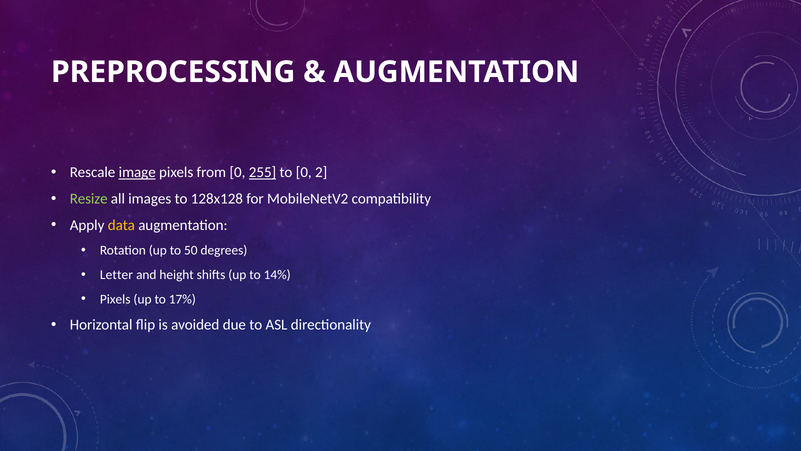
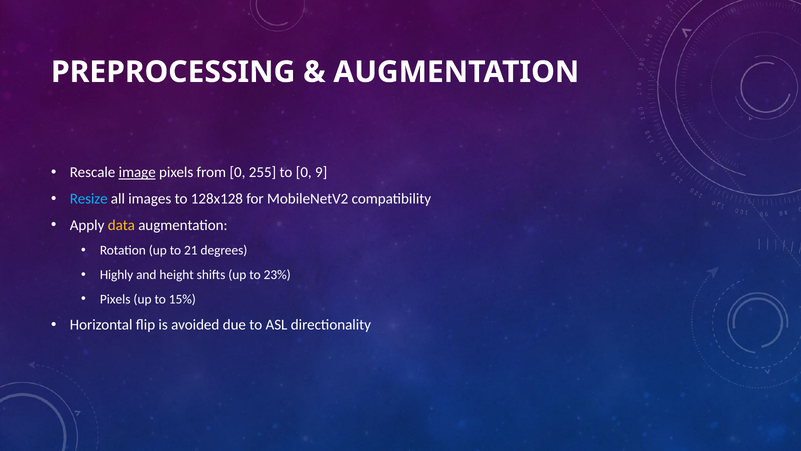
255 underline: present -> none (263, 172)
2: 2 -> 9 (321, 172)
Resize colour: light green -> light blue (89, 199)
50: 50 -> 21 (191, 250)
Letter: Letter -> Highly (117, 275)
14%: 14% -> 23% (277, 275)
17%: 17% -> 15% (182, 299)
